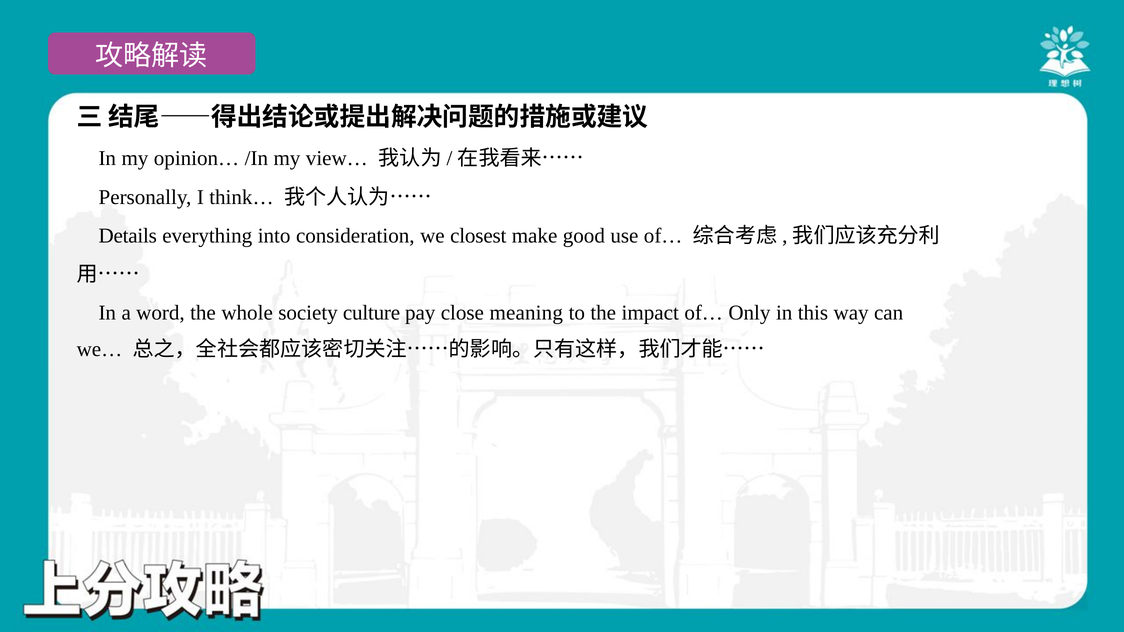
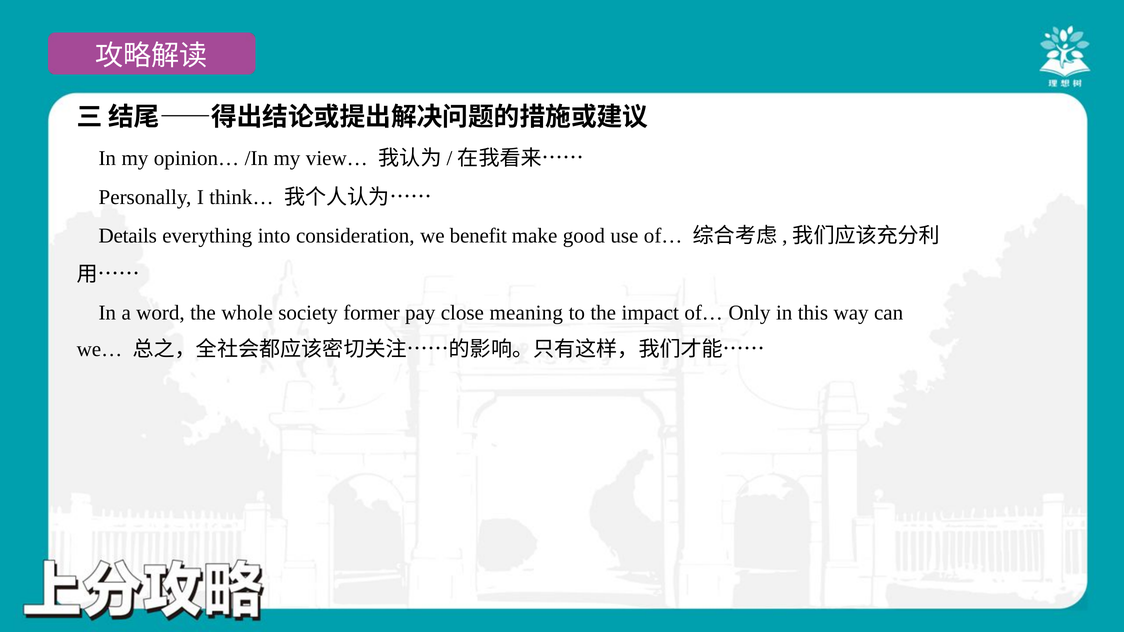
closest: closest -> benefit (478, 236)
culture: culture -> former (372, 313)
